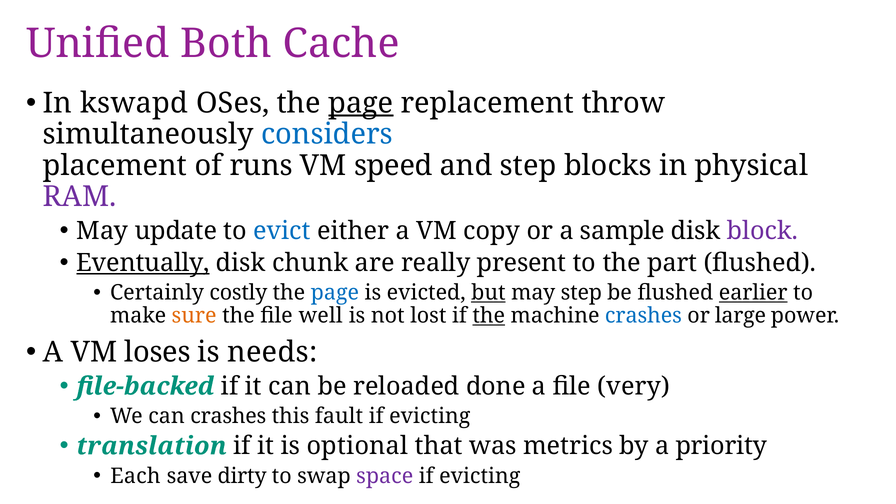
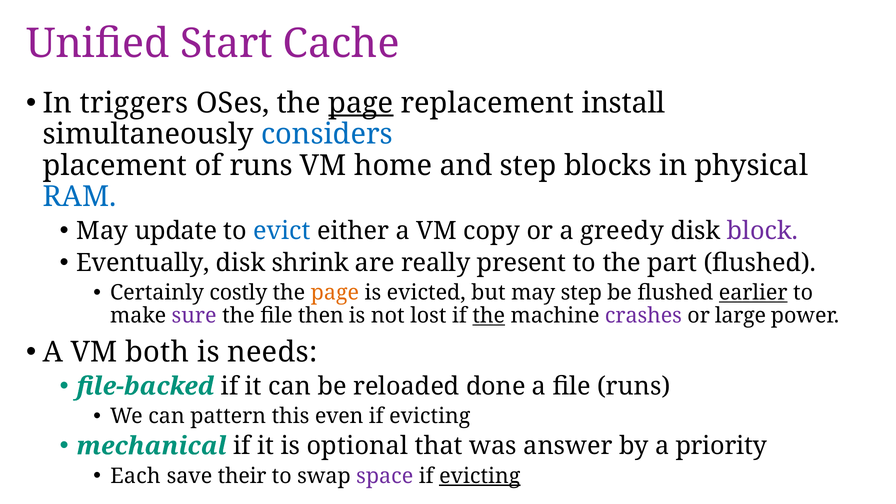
Both: Both -> Start (226, 44)
kswapd: kswapd -> triggers (134, 103)
throw: throw -> install (623, 103)
speed: speed -> home (393, 166)
RAM colour: purple -> blue (80, 197)
sample: sample -> greedy (622, 231)
Eventually underline: present -> none (143, 263)
chunk: chunk -> shrink (310, 263)
page colour: blue -> orange (335, 293)
but underline: present -> none (488, 293)
sure colour: orange -> purple (194, 316)
well: well -> then (321, 316)
crashes colour: blue -> purple (643, 316)
loses: loses -> both (157, 352)
file very: very -> runs (634, 386)
can crashes: crashes -> pattern (228, 416)
fault: fault -> even (339, 416)
translation: translation -> mechanical (152, 446)
metrics: metrics -> answer (568, 446)
dirty: dirty -> their (242, 476)
evicting underline: none -> present (480, 476)
